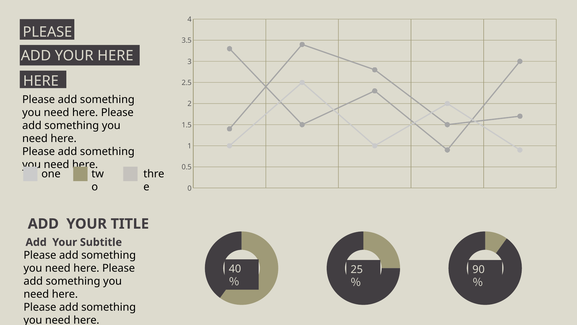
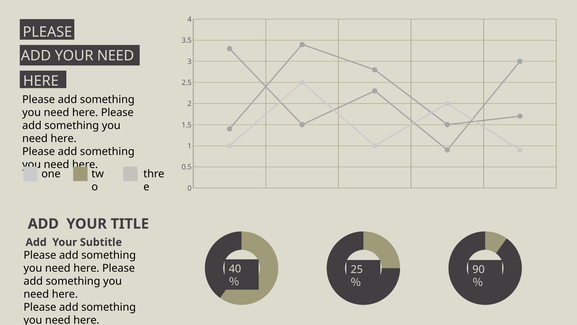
YOUR HERE: HERE -> NEED (116, 56)
